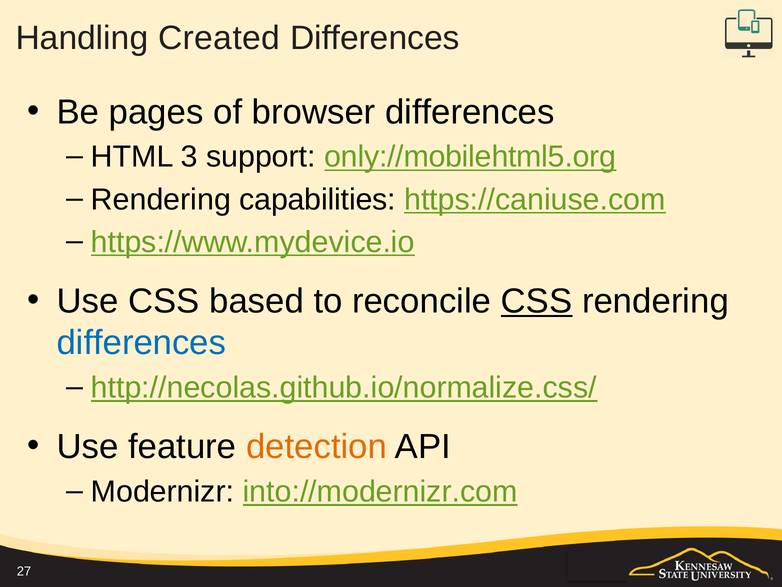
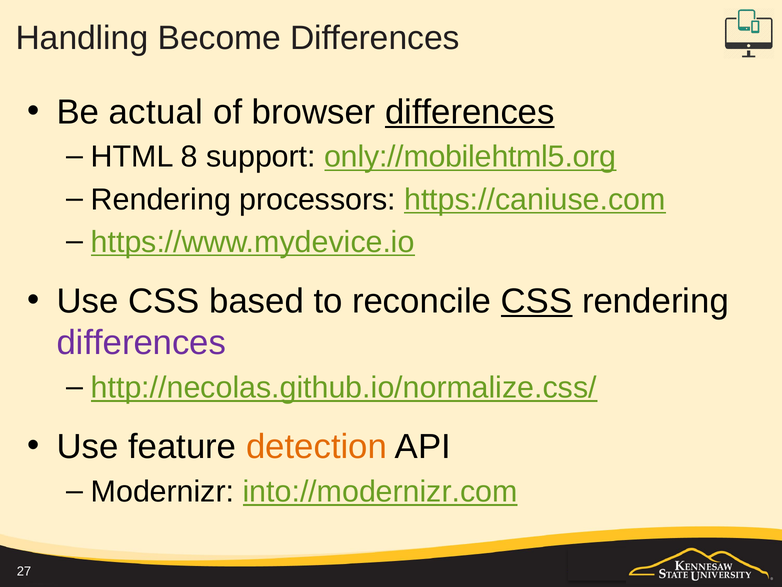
Created: Created -> Become (219, 38)
pages: pages -> actual (156, 112)
differences underline: none -> present (470, 112)
3: 3 -> 8 (189, 157)
capabilities: capabilities -> processors (317, 199)
differences colour: blue -> purple (141, 343)
